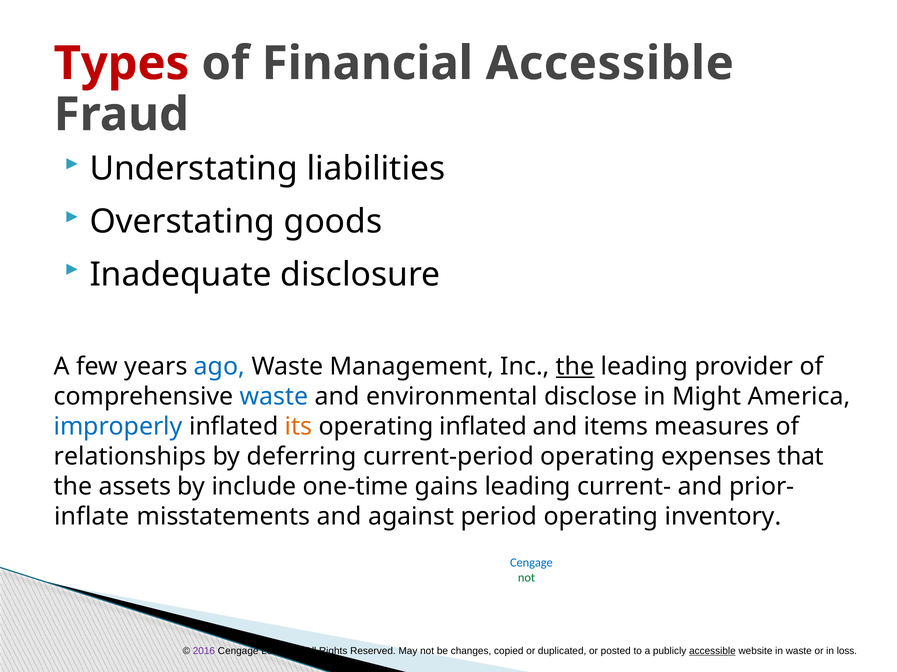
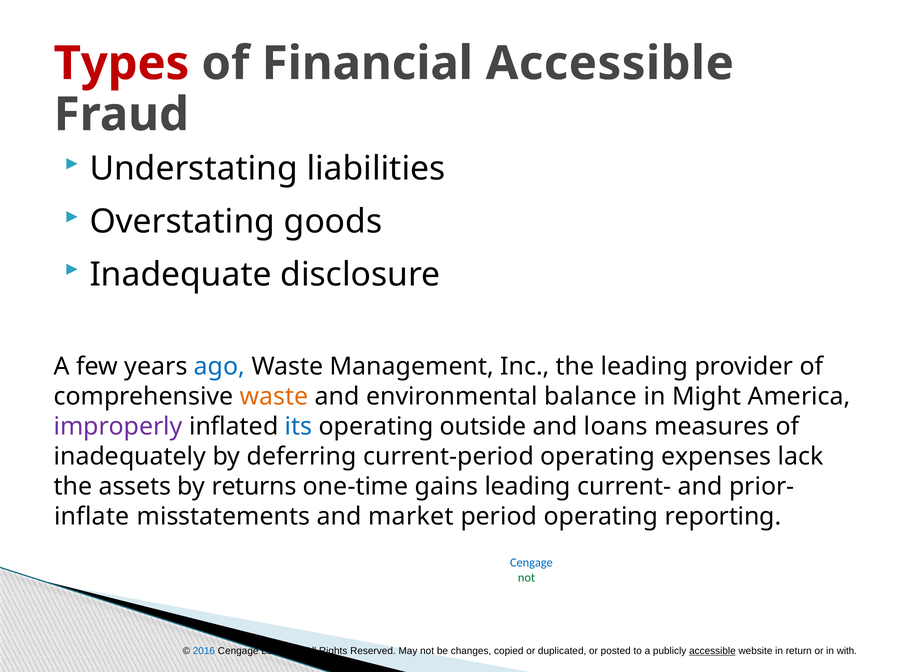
the underline: present -> none (575, 367)
waste colour: blue -> orange (274, 397)
disclose: disclose -> balance (591, 397)
improperly colour: blue -> purple (118, 427)
its colour: orange -> blue (299, 427)
operating inflated: inflated -> outside (483, 427)
items: items -> loans (616, 427)
relationships: relationships -> inadequately (130, 457)
that: that -> lack (801, 457)
include: include -> returns (254, 487)
against: against -> market (411, 517)
inventory: inventory -> reporting (723, 517)
2016 colour: purple -> blue (204, 652)
in waste: waste -> return (799, 652)
in loss: loss -> with (847, 652)
